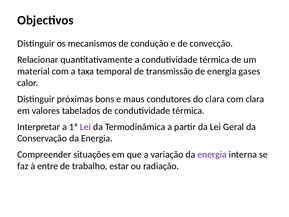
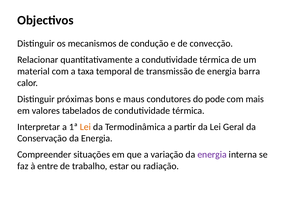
gases: gases -> barra (249, 71)
do clara: clara -> pode (215, 99)
com clara: clara -> mais (255, 99)
Lei colour: purple -> orange (85, 127)
